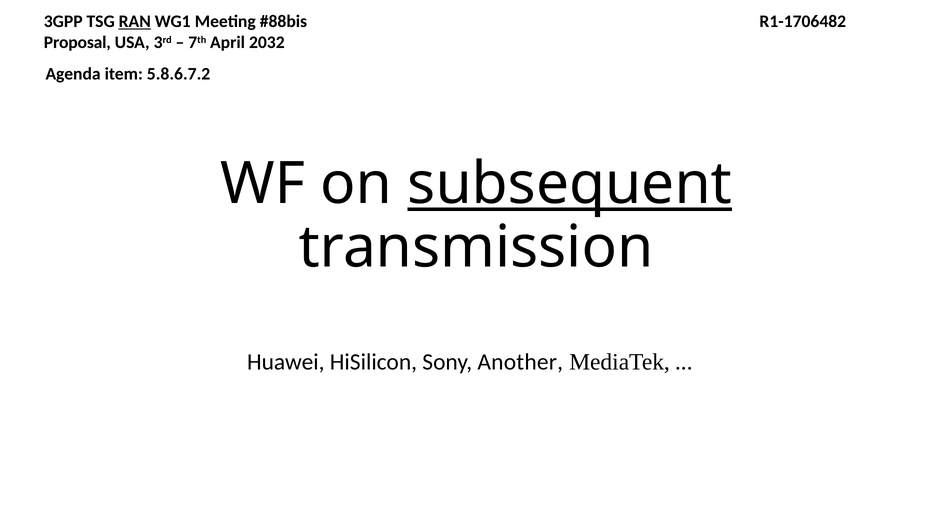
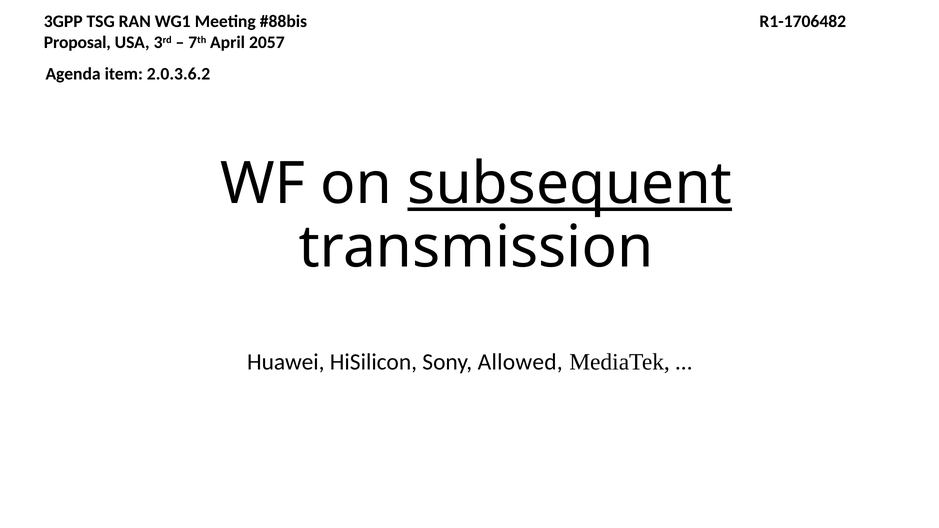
RAN underline: present -> none (135, 21)
2032: 2032 -> 2057 (267, 43)
5.8.6.7.2: 5.8.6.7.2 -> 2.0.3.6.2 (179, 74)
Another: Another -> Allowed (520, 362)
